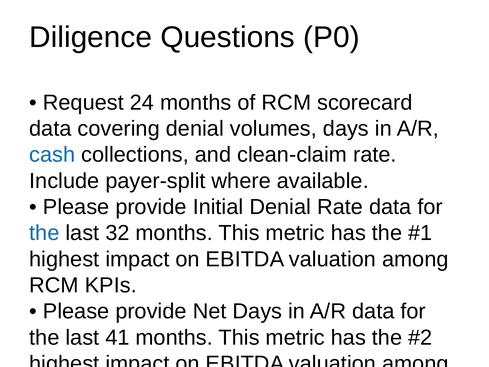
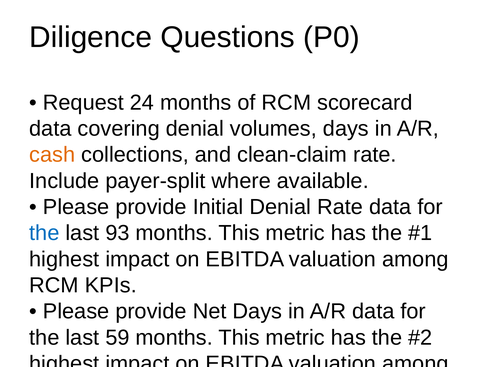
cash colour: blue -> orange (52, 155)
32: 32 -> 93 (117, 233)
41: 41 -> 59 (117, 337)
